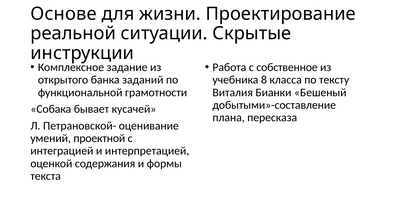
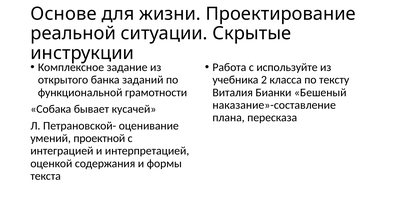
собственное: собственное -> используйте (287, 67)
8: 8 -> 2 (264, 80)
добытыми»-составление: добытыми»-составление -> наказание»-составление (274, 105)
